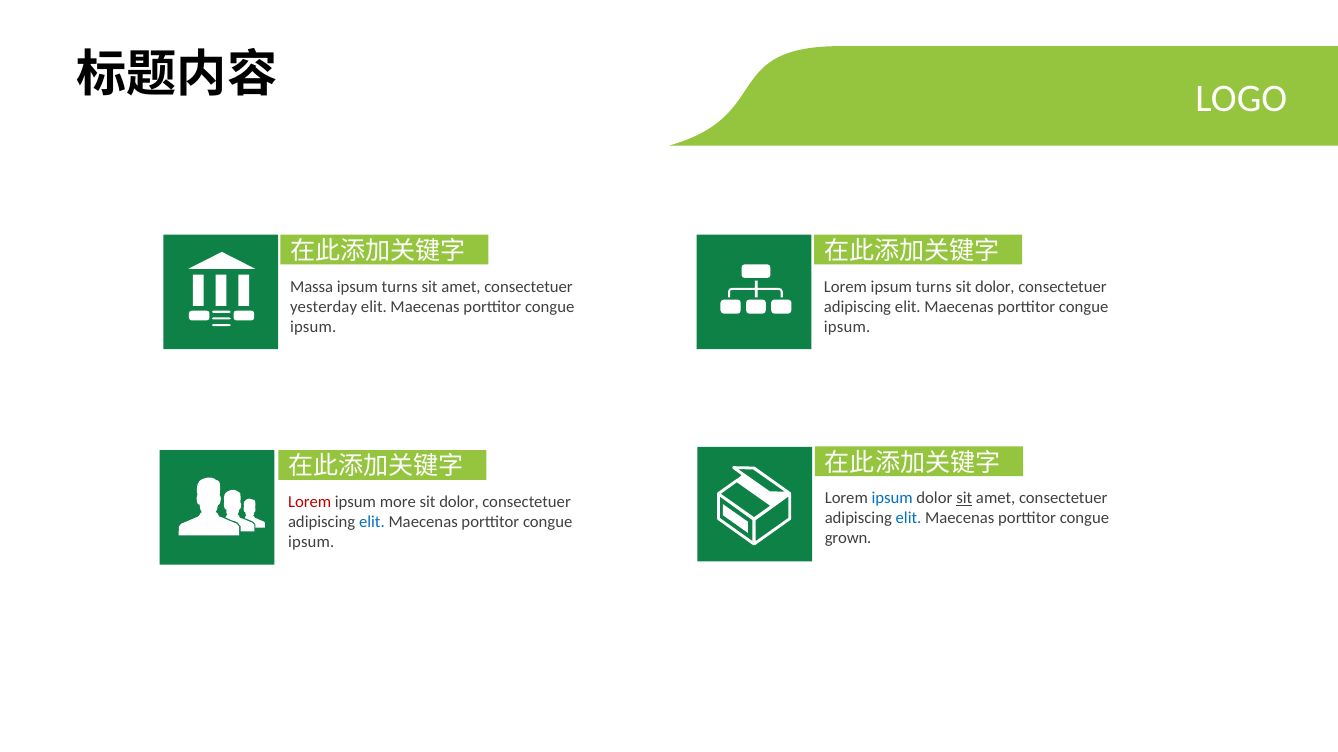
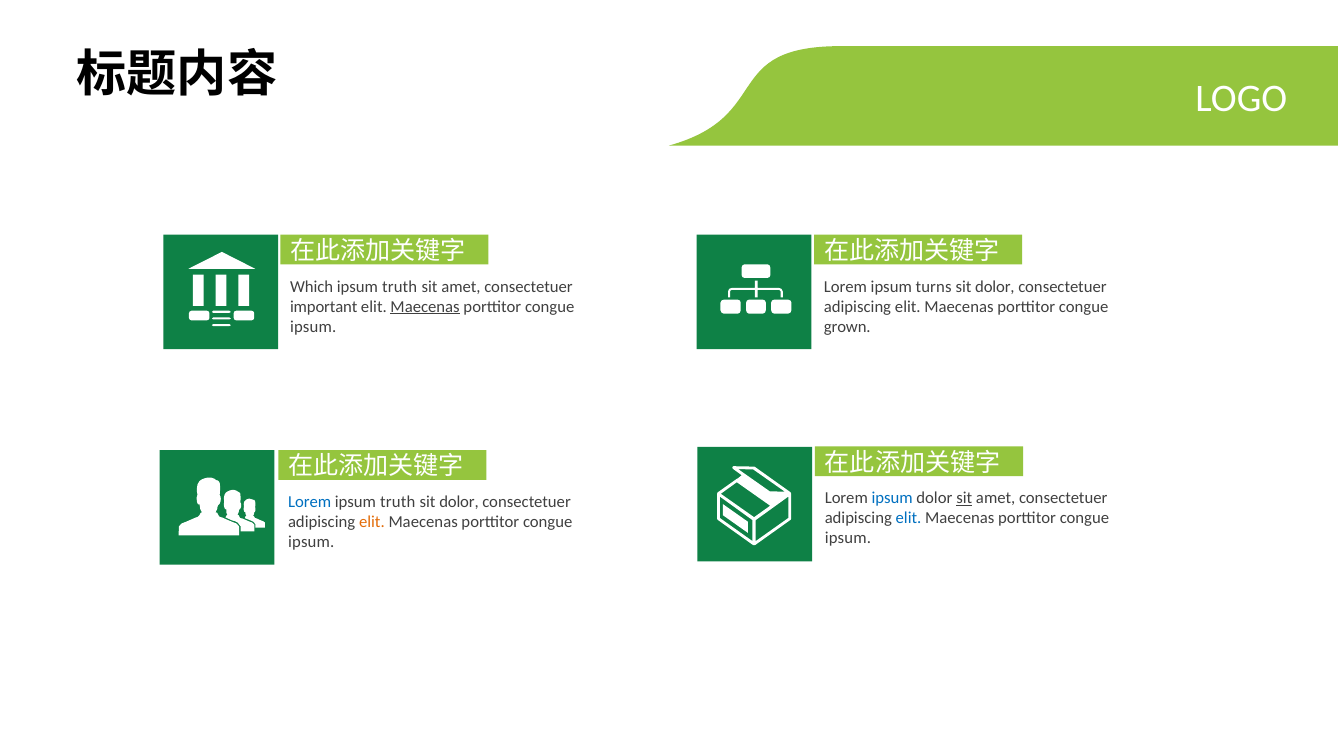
Massa: Massa -> Which (312, 287)
turns: turns -> truth (400, 287)
yesterday: yesterday -> important (324, 307)
Maecenas underline: none -> present (425, 307)
ipsum: ipsum -> grown (847, 327)
Lorem colour: red -> blue (310, 502)
more: more -> truth (398, 502)
elit colour: blue -> orange (372, 523)
grown: grown -> ipsum (848, 539)
